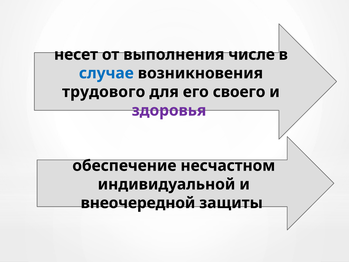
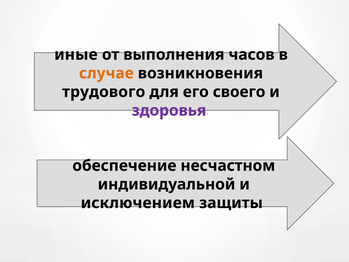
несет: несет -> иные (76, 55)
числе: числе -> часов (252, 55)
случае colour: blue -> orange (106, 73)
внеочередной: внеочередной -> исключением (138, 203)
